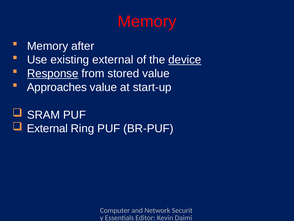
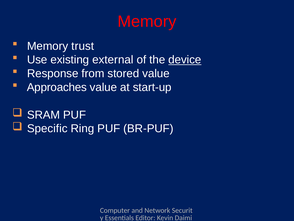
after: after -> trust (83, 46)
Response underline: present -> none (53, 73)
External: External -> Specific (47, 128)
